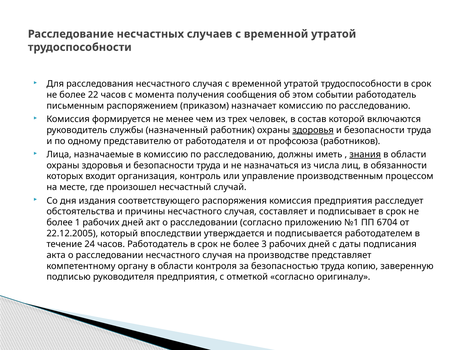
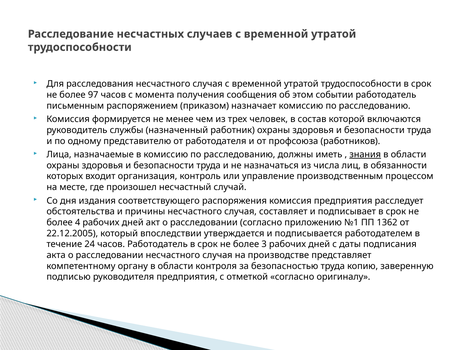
22: 22 -> 97 (93, 95)
здоровья underline: present -> none (313, 130)
1: 1 -> 4 (78, 222)
6704: 6704 -> 1362 (387, 222)
